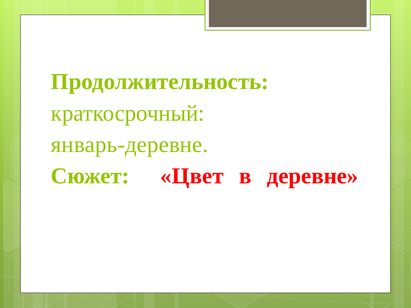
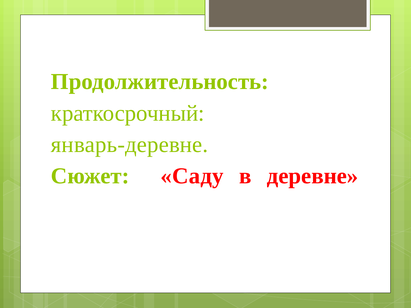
Цвет: Цвет -> Саду (192, 176)
